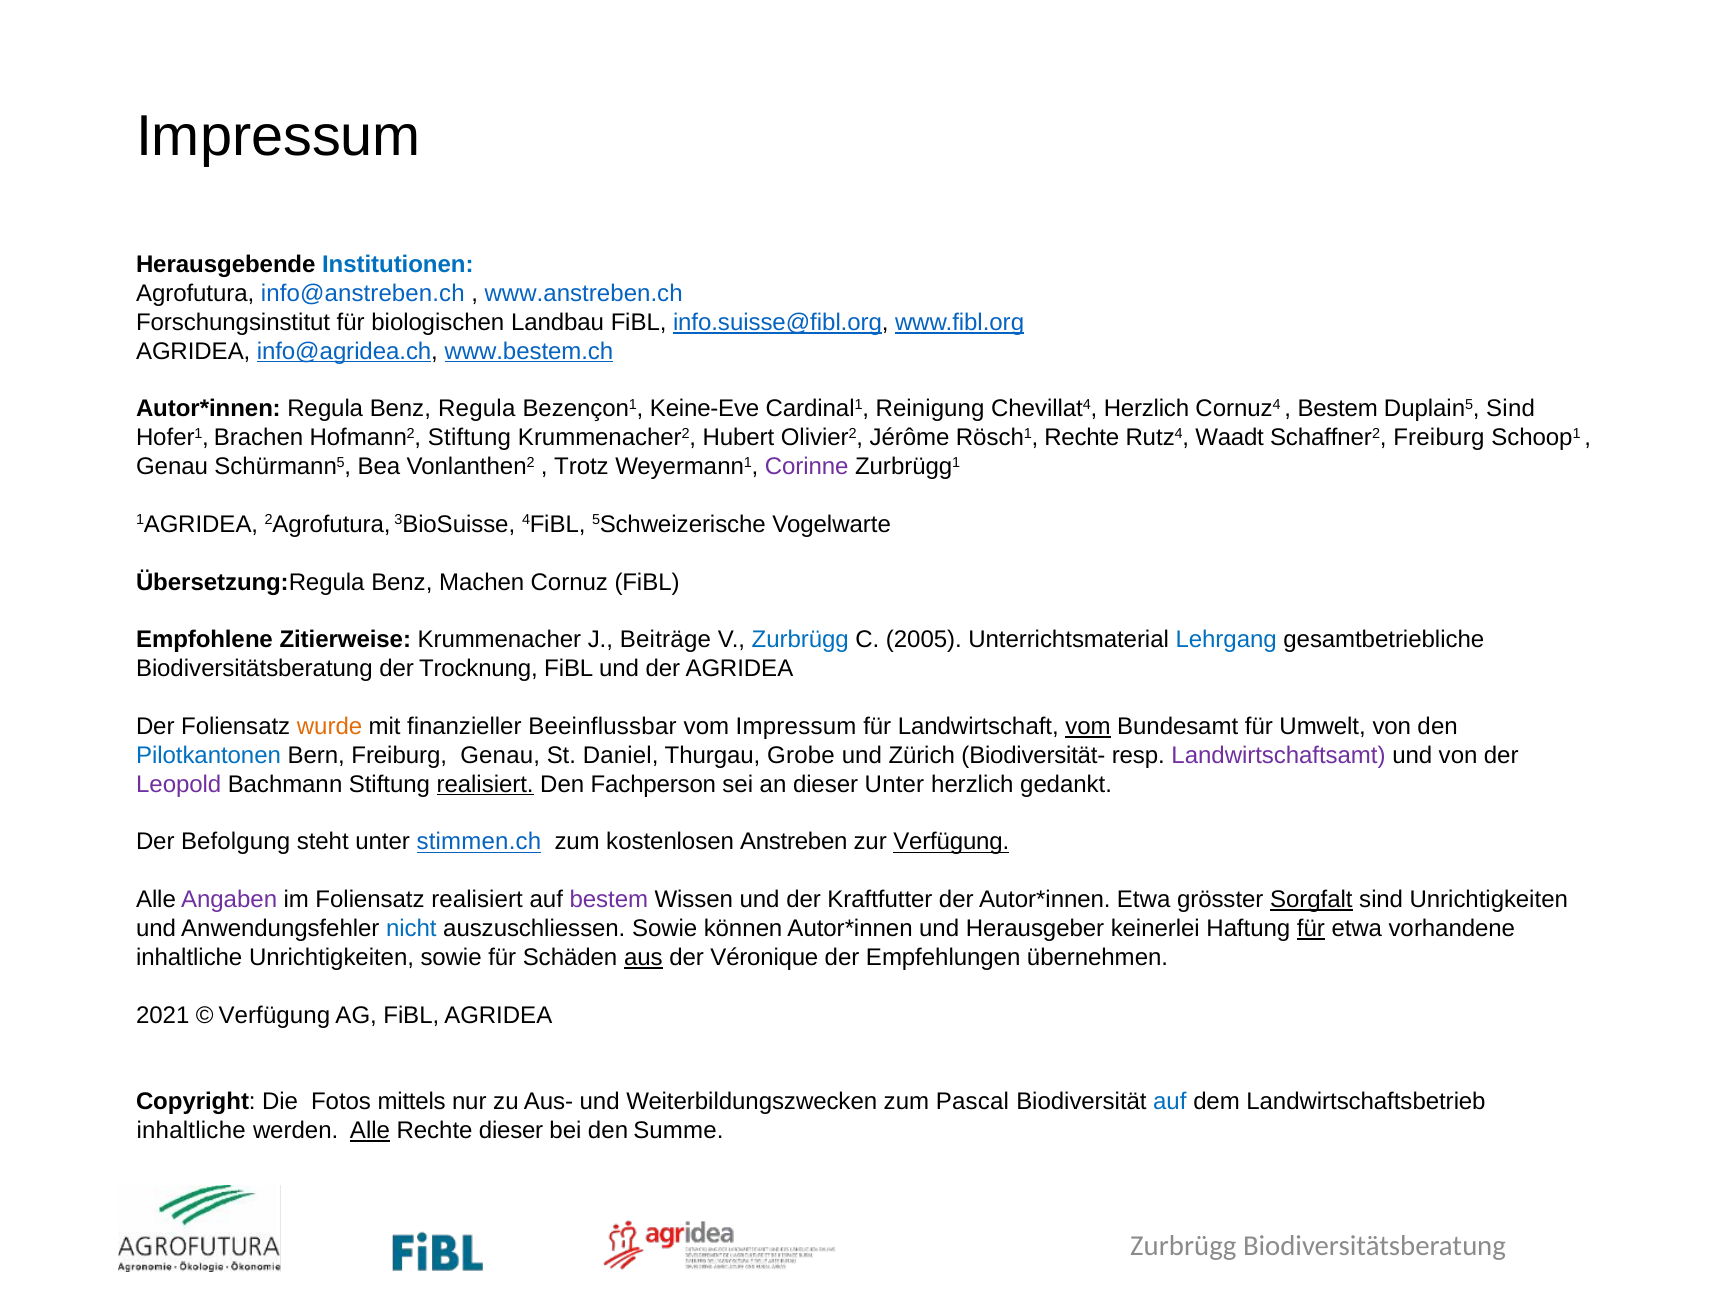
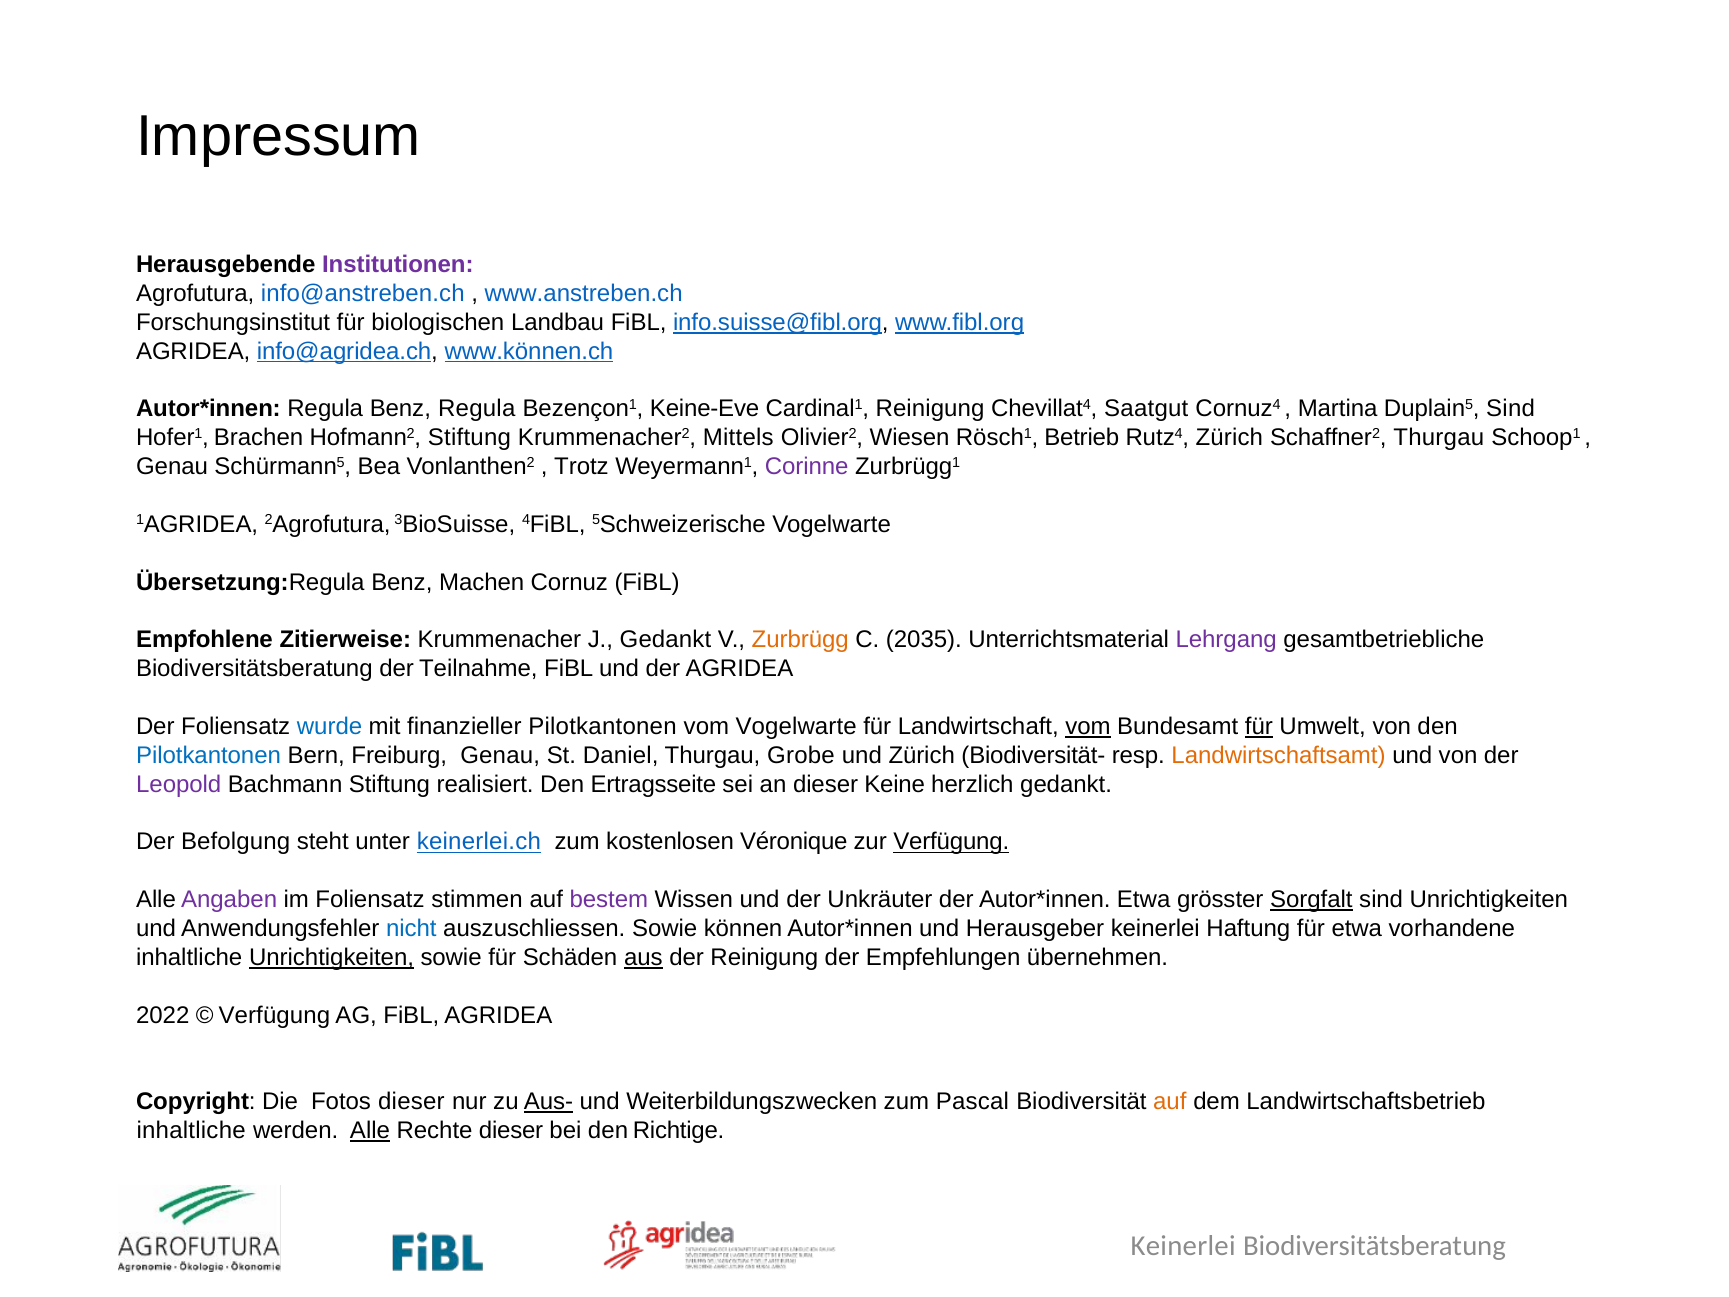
Institutionen colour: blue -> purple (398, 265)
www.bestem.ch: www.bestem.ch -> www.können.ch (529, 351)
Chevillat4 Herzlich: Herzlich -> Saatgut (1146, 409)
Bestem: Bestem -> Martina (1338, 409)
Hubert: Hubert -> Mittels (738, 438)
Jérôme: Jérôme -> Wiesen (910, 438)
Rösch1 Rechte: Rechte -> Betrieb (1082, 438)
Rutz4 Waadt: Waadt -> Zürich (1229, 438)
Schaffner2 Freiburg: Freiburg -> Thurgau (1439, 438)
J Beiträge: Beiträge -> Gedankt (665, 640)
Zurbrügg colour: blue -> orange (800, 640)
2005: 2005 -> 2035 (924, 640)
Lehrgang colour: blue -> purple (1226, 640)
Trocknung: Trocknung -> Teilnahme (478, 669)
wurde colour: orange -> blue (330, 726)
finanzieller Beeinflussbar: Beeinflussbar -> Pilotkantonen (602, 726)
vom Impressum: Impressum -> Vogelwarte (796, 726)
für underline: none -> present (1259, 726)
Landwirtschaftsamt colour: purple -> orange (1279, 755)
realisiert underline: present -> none (485, 784)
Fachperson: Fachperson -> Ertragsseite (653, 784)
dieser Unter: Unter -> Keine (895, 784)
stimmen.ch: stimmen.ch -> keinerlei.ch (479, 842)
Anstreben: Anstreben -> Véronique (794, 842)
Foliensatz realisiert: realisiert -> stimmen (477, 900)
Kraftfutter: Kraftfutter -> Unkräuter (880, 900)
für underline: present -> none (1311, 928)
Unrichtigkeiten underline: none -> present (332, 957)
der Véronique: Véronique -> Reinigung (764, 957)
2021: 2021 -> 2022 (163, 1015)
Fotos mittels: mittels -> dieser (411, 1102)
Aus- underline: none -> present (548, 1102)
auf colour: blue -> orange (1170, 1102)
Summe: Summe -> Richtige (679, 1130)
Zurbrügg: Zurbrügg -> Keinerlei (1183, 1246)
